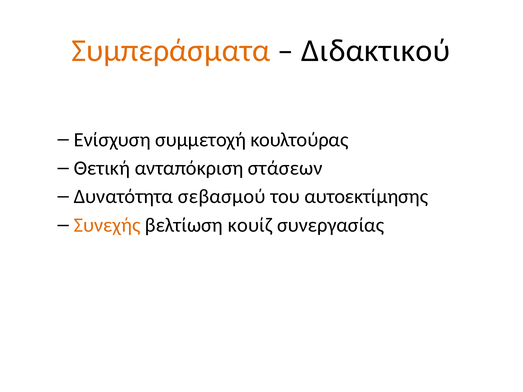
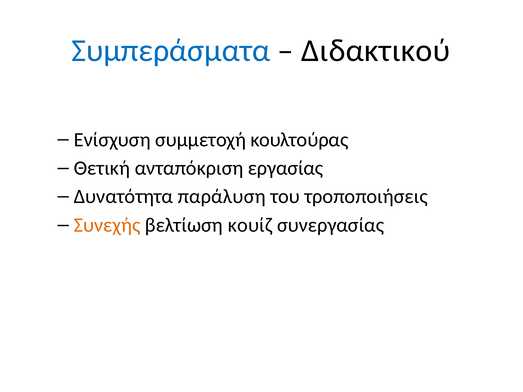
Συμπεράσματα colour: orange -> blue (171, 51)
στάσεων: στάσεων -> εργασίας (286, 168)
σεβασμού: σεβασμού -> παράλυση (222, 197)
αυτοεκτίμησης: αυτοεκτίμησης -> τροποποιήσεις (366, 197)
